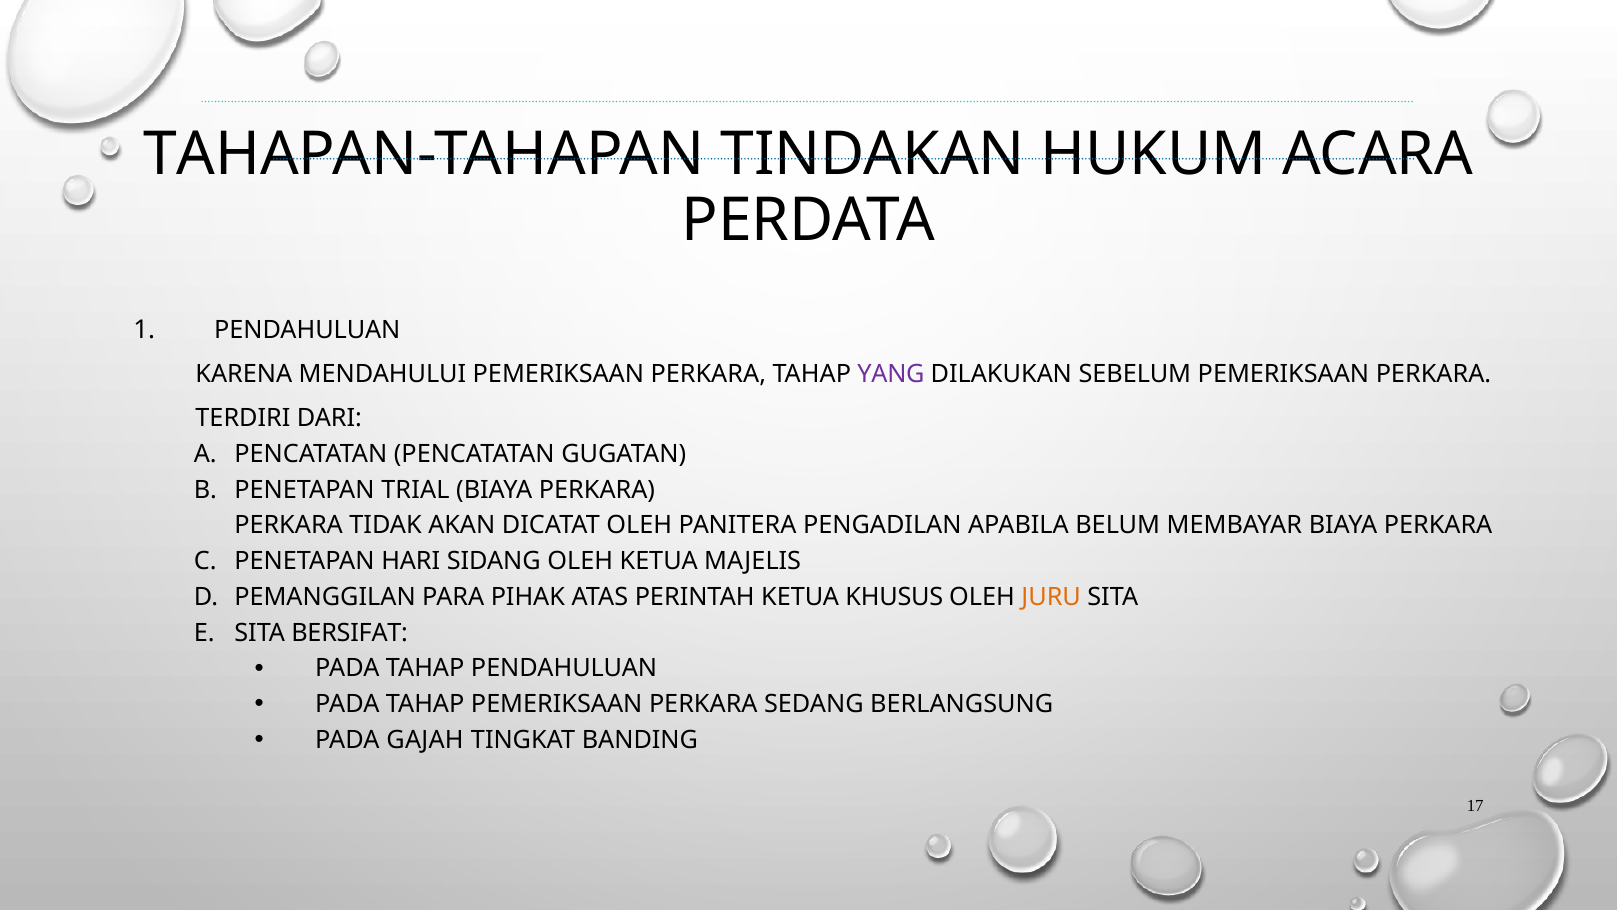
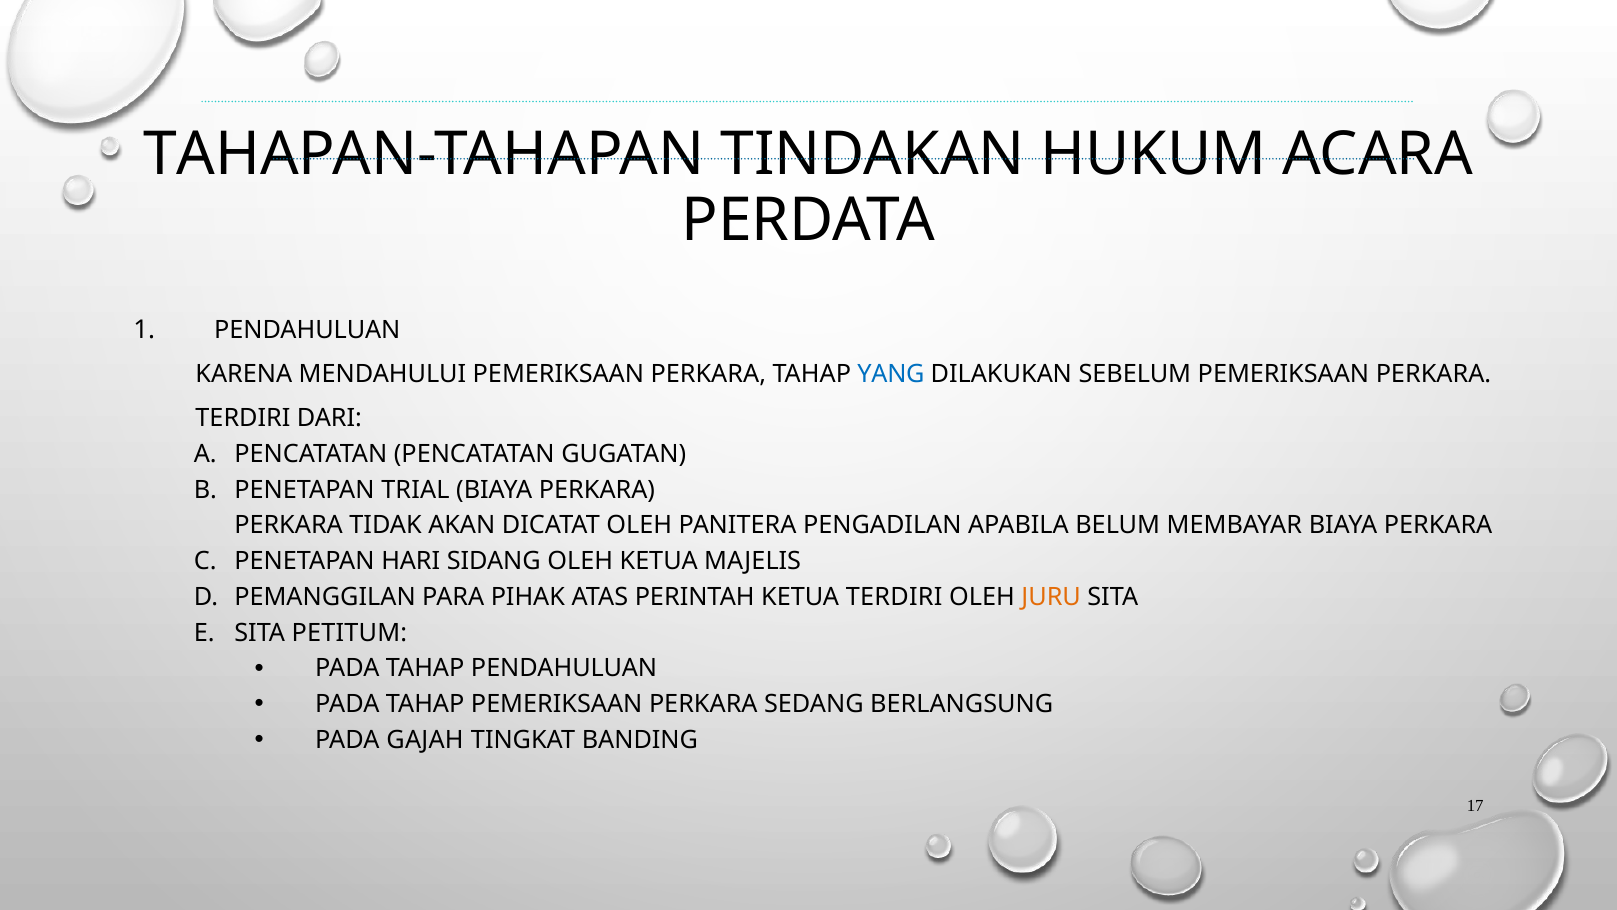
YANG colour: purple -> blue (891, 374)
KETUA KHUSUS: KHUSUS -> TERDIRI (894, 597)
BERSIFAT: BERSIFAT -> PETITUM (349, 632)
